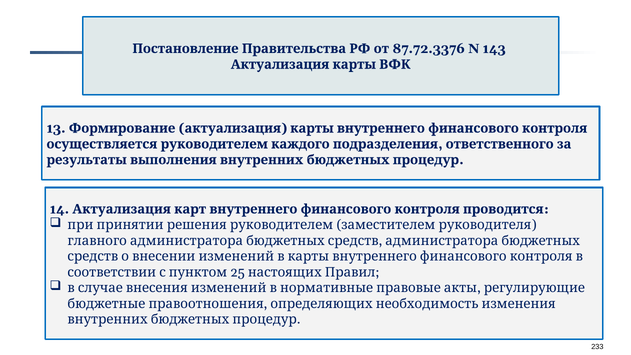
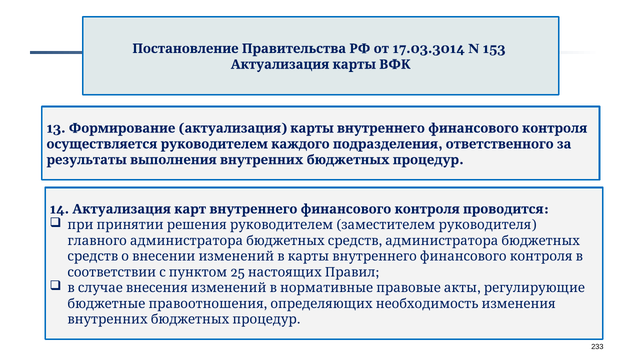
87.72.3376: 87.72.3376 -> 17.03.3014 (429, 49)
143: 143 -> 153 (494, 49)
